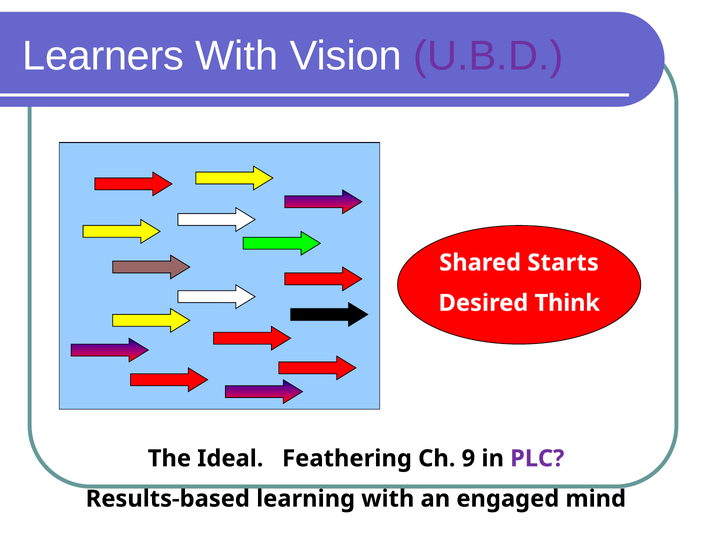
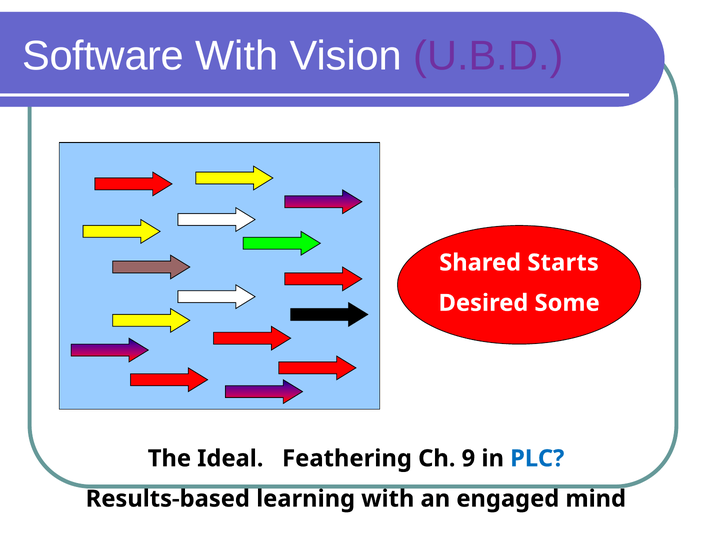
Learners: Learners -> Software (103, 56)
Think: Think -> Some (567, 303)
PLC colour: purple -> blue (537, 458)
